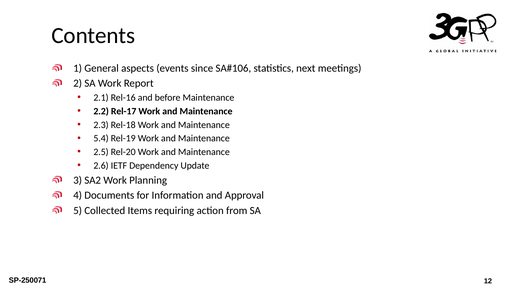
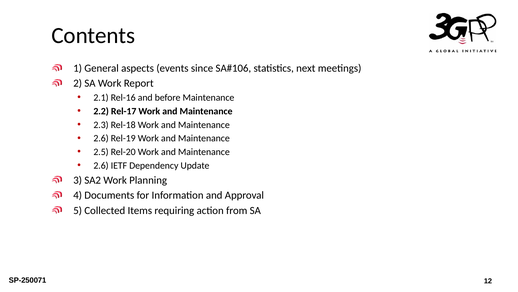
5.4: 5.4 -> 2.6 (101, 138)
